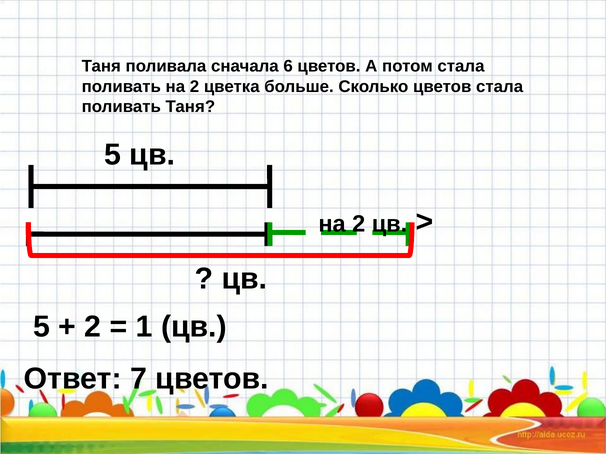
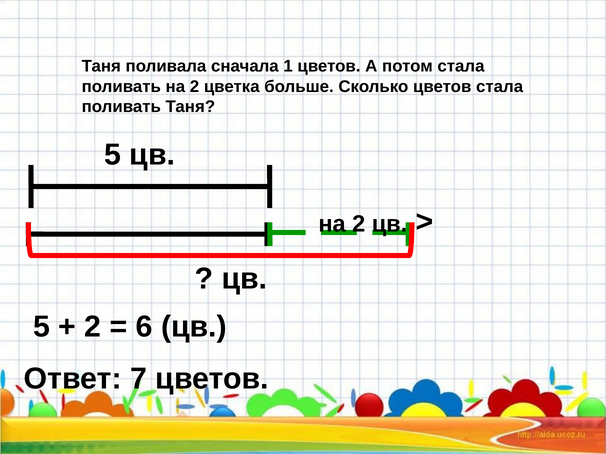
6: 6 -> 1 (288, 66)
1: 1 -> 6 (144, 327)
